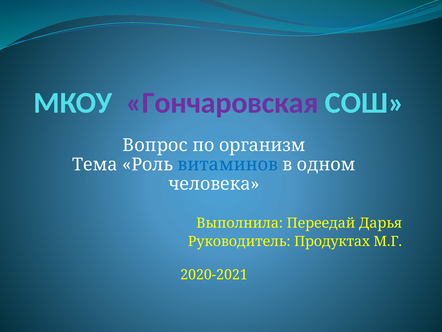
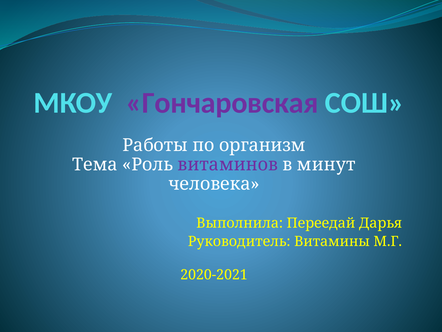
Вопрос: Вопрос -> Работы (155, 145)
витаминов colour: blue -> purple (228, 164)
одном: одном -> минут (326, 164)
Продуктах: Продуктах -> Витамины (332, 241)
